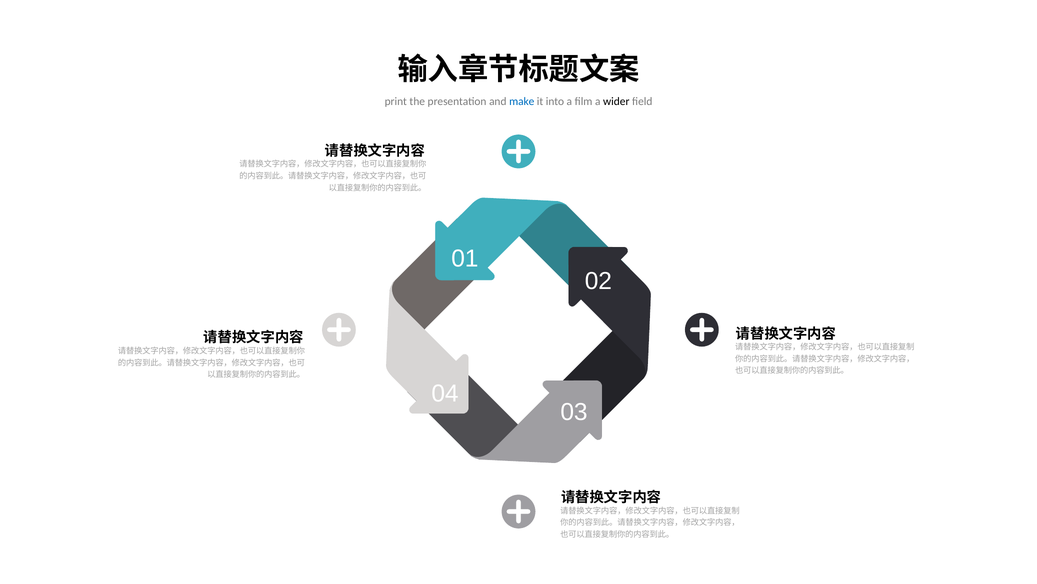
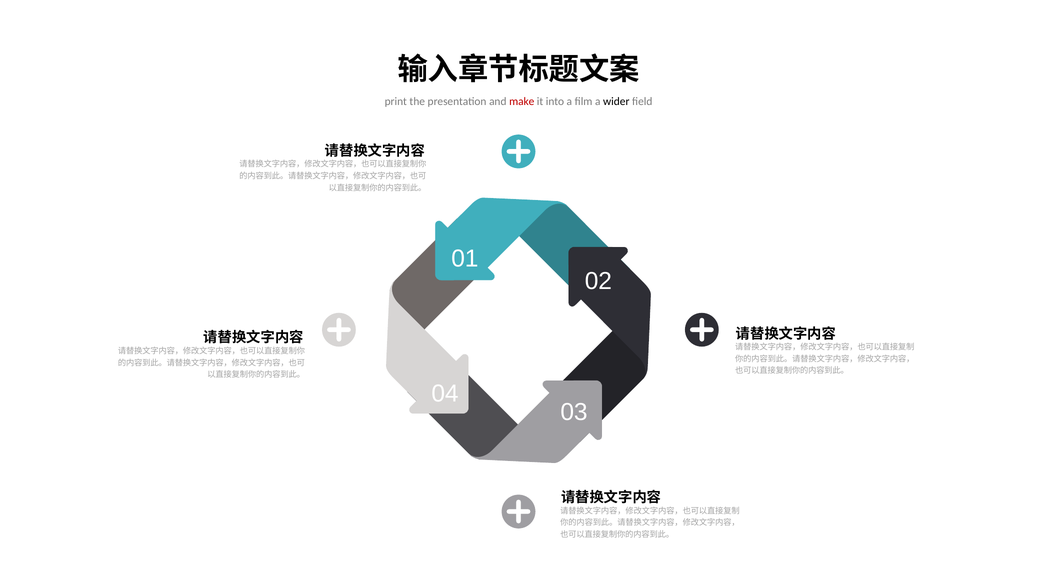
make colour: blue -> red (522, 102)
